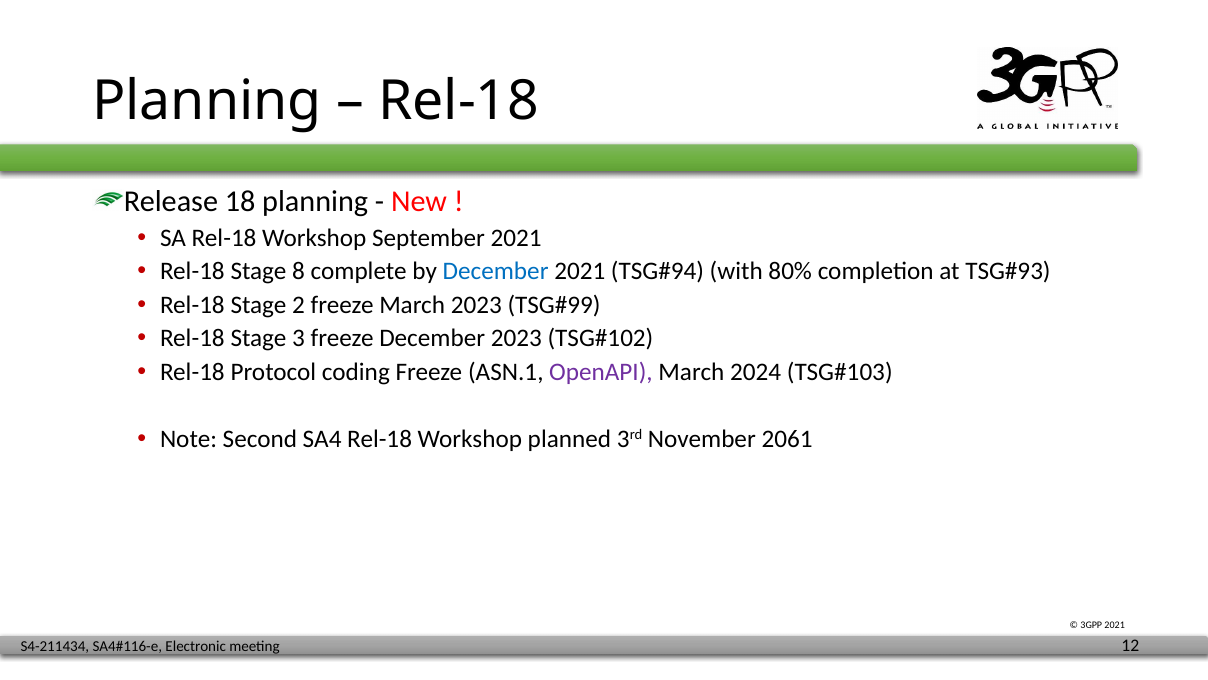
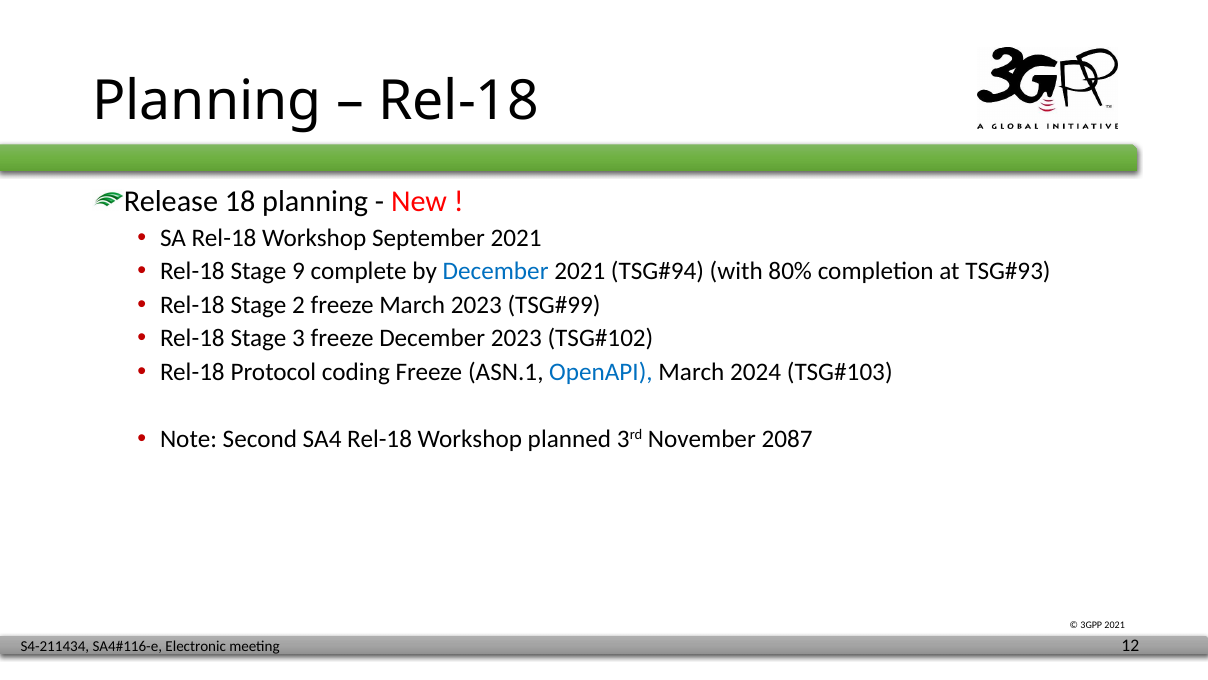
8: 8 -> 9 (299, 271)
OpenAPI colour: purple -> blue (601, 372)
2061: 2061 -> 2087 (787, 438)
